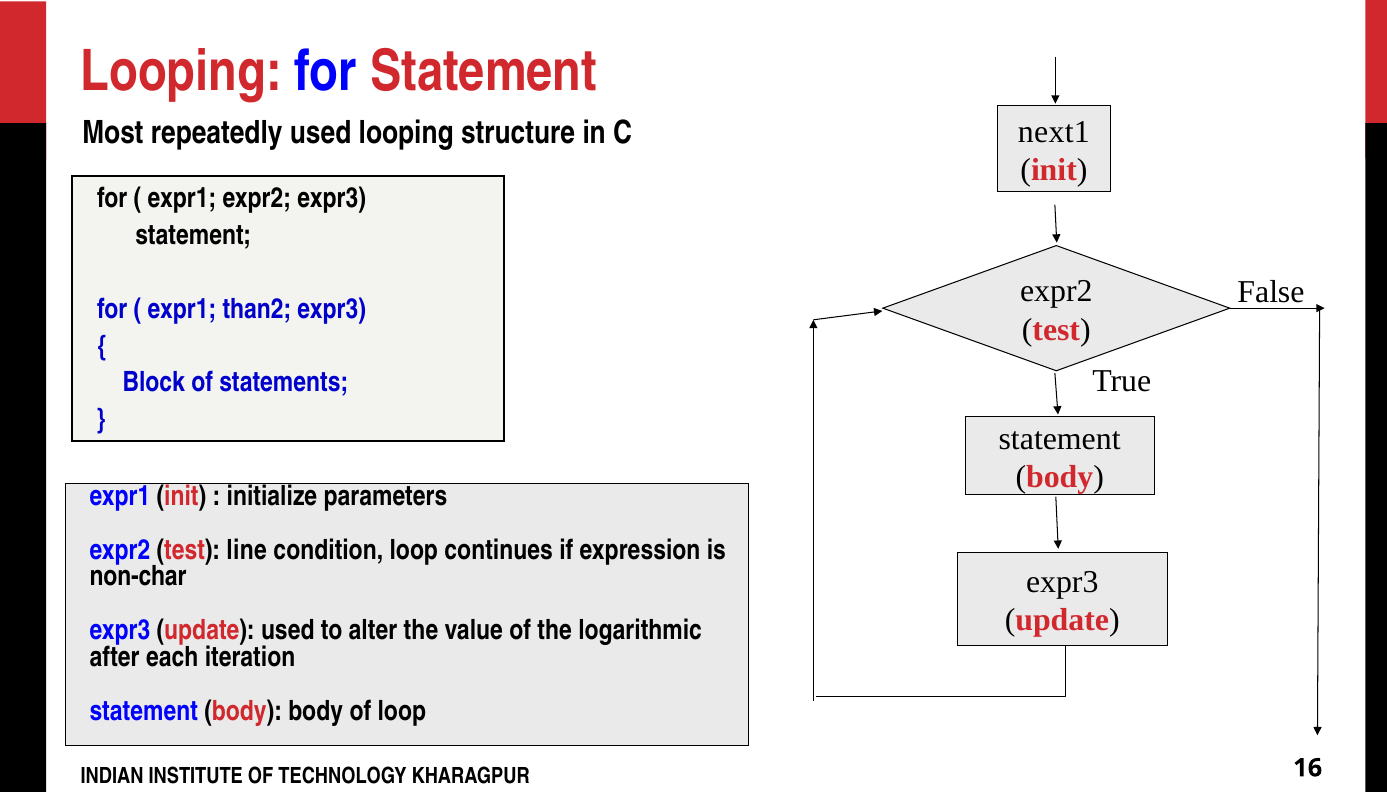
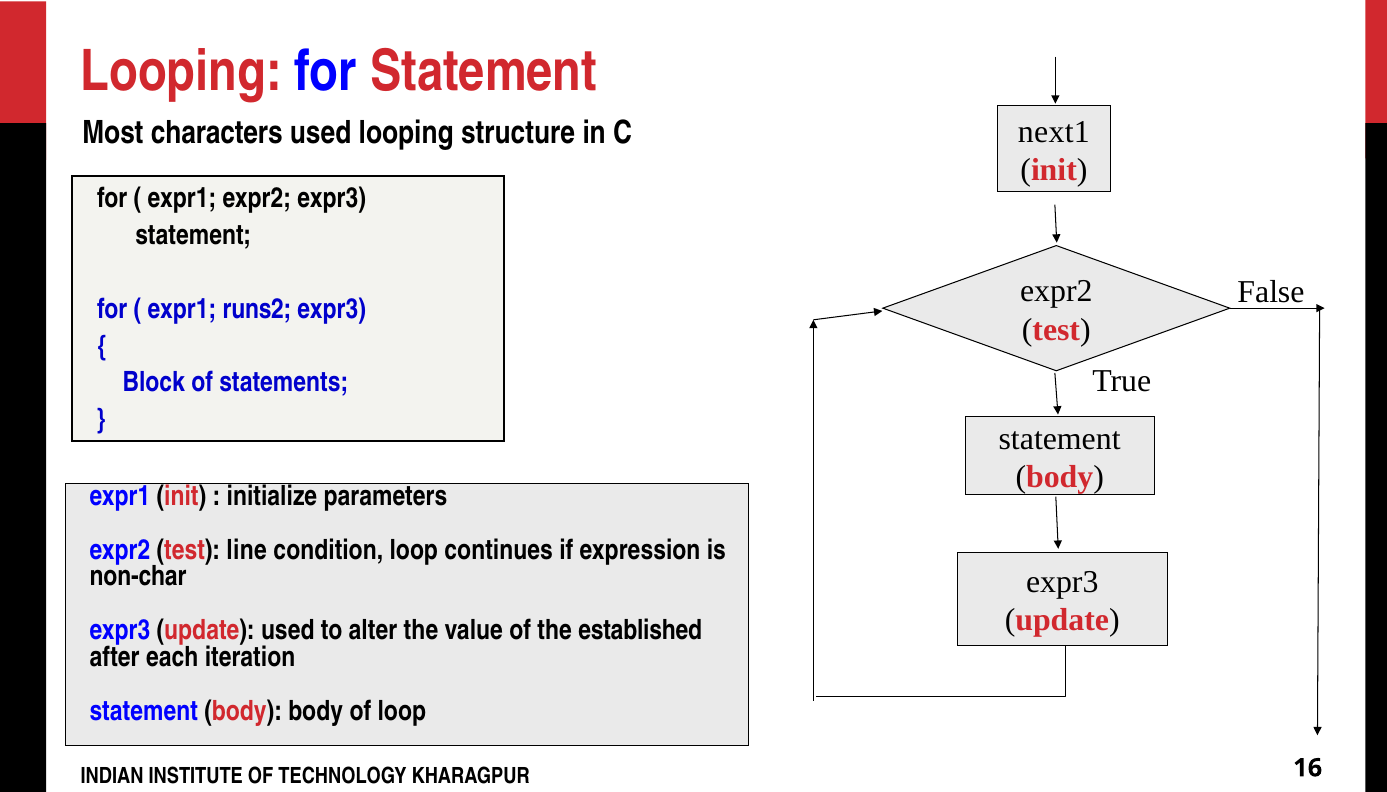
repeatedly: repeatedly -> characters (217, 133)
than2: than2 -> runs2 (257, 309)
logarithmic: logarithmic -> established (640, 631)
